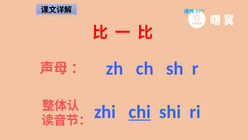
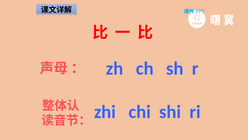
chi underline: present -> none (140, 112)
